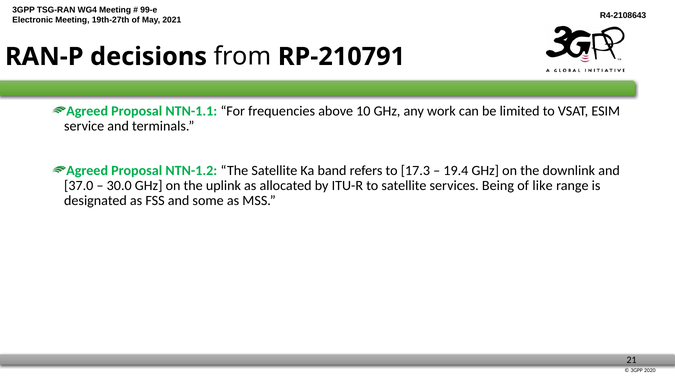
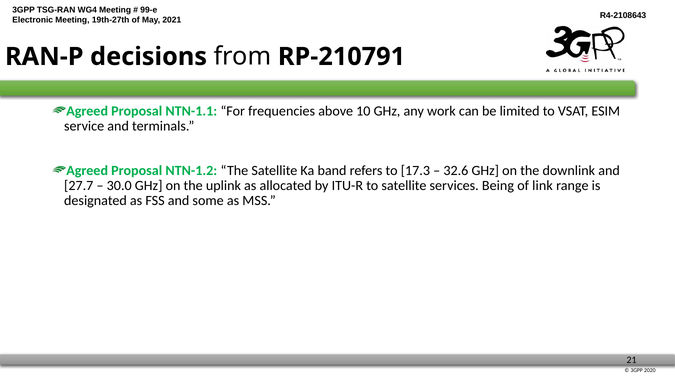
19.4: 19.4 -> 32.6 (456, 171)
37.0: 37.0 -> 27.7 (79, 186)
like: like -> link (543, 186)
